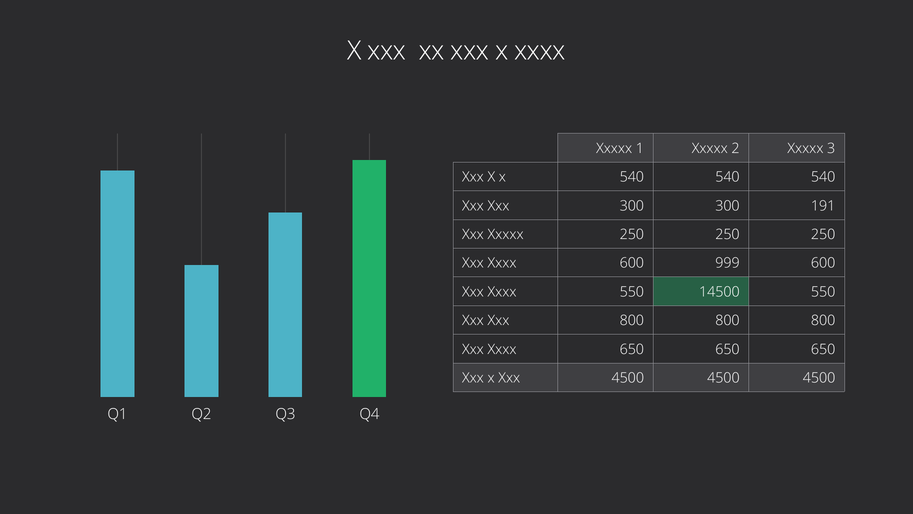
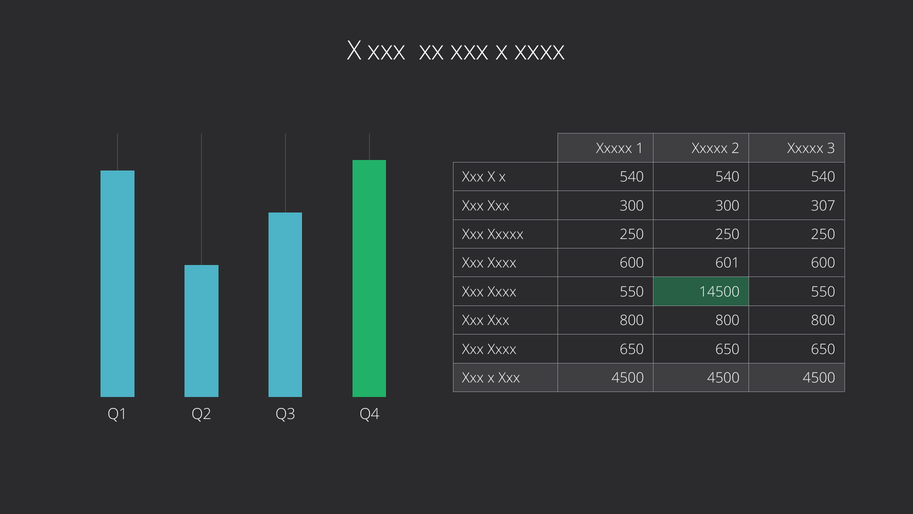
191: 191 -> 307 (823, 206)
999: 999 -> 601 (727, 263)
